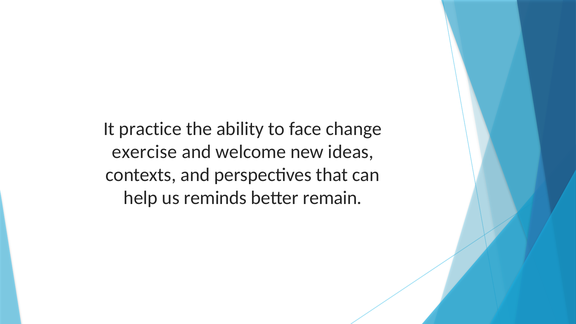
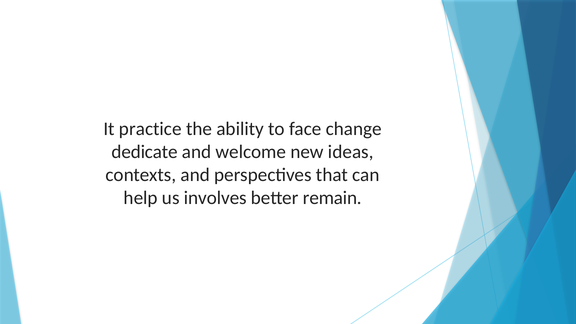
exercise: exercise -> dedicate (145, 152)
reminds: reminds -> involves (215, 198)
